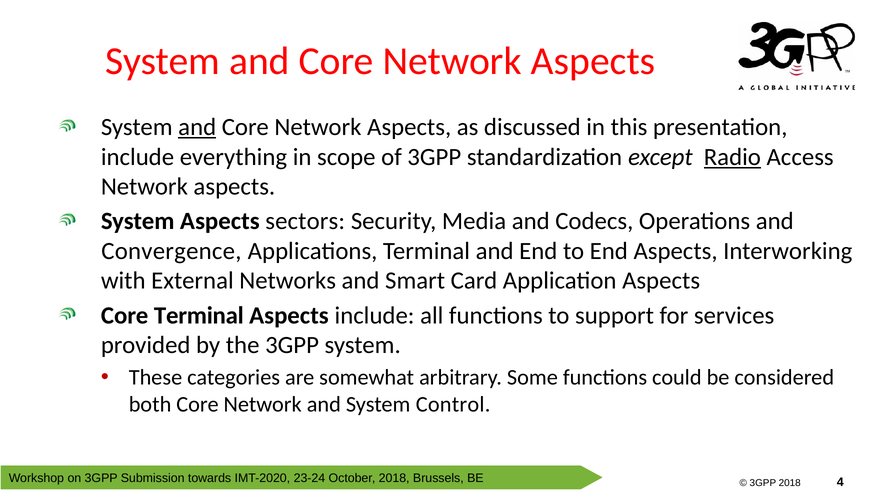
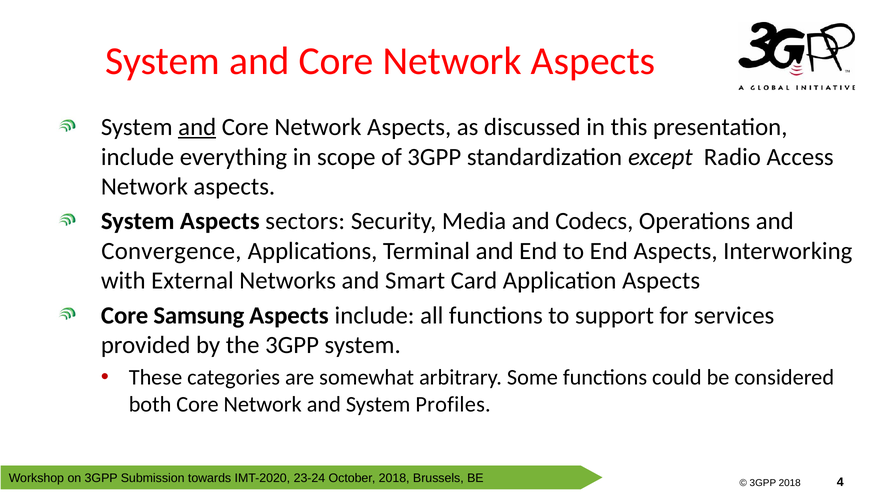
Radio underline: present -> none (732, 157)
Core Terminal: Terminal -> Samsung (199, 316)
Control: Control -> Profiles (453, 405)
